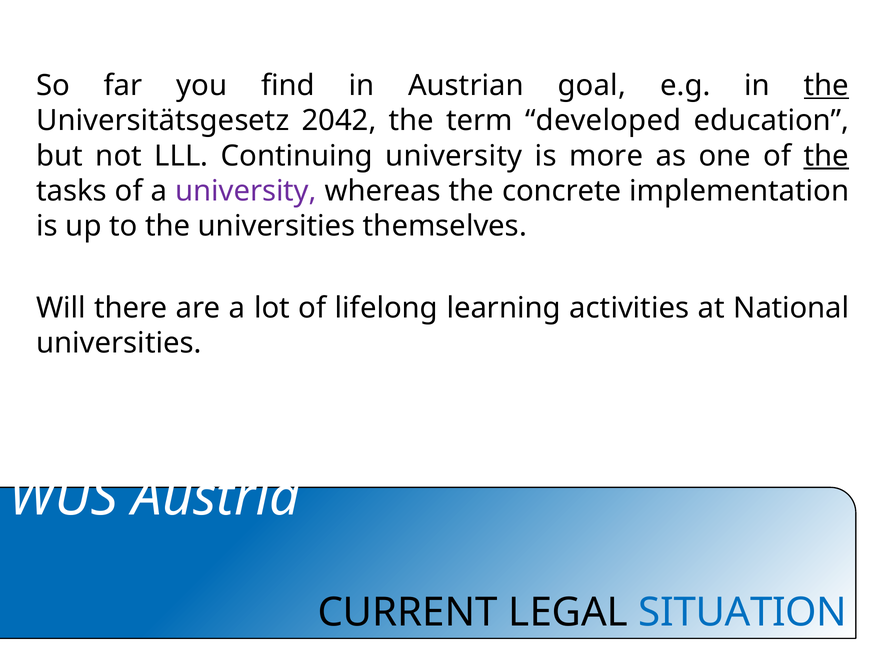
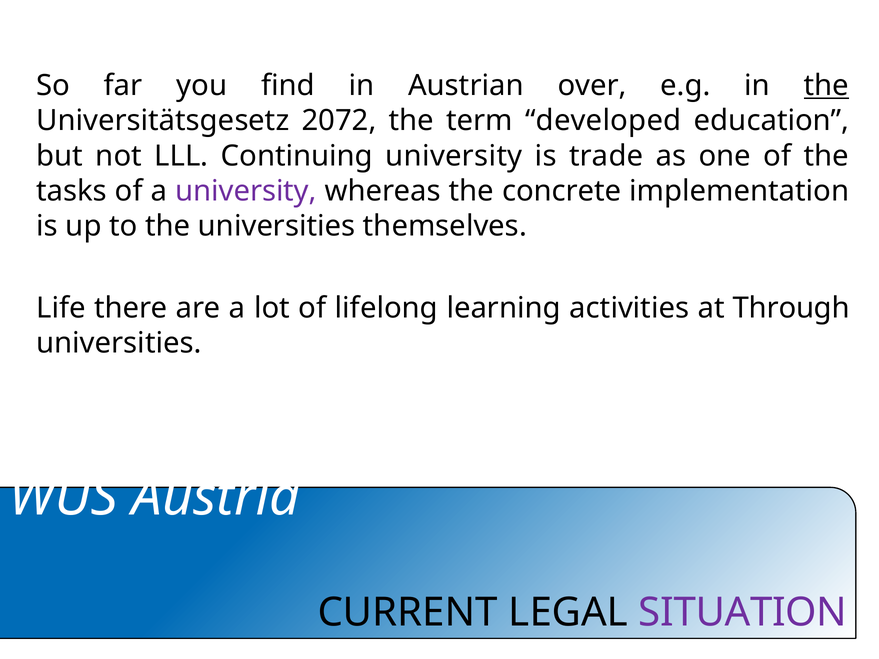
goal: goal -> over (592, 86)
2042: 2042 -> 2072 (339, 121)
more: more -> trade (606, 156)
the underline: present -> none (826, 156)
Will: Will -> Life (61, 308)
National: National -> Through (791, 308)
SITUATION colour: blue -> purple (743, 613)
